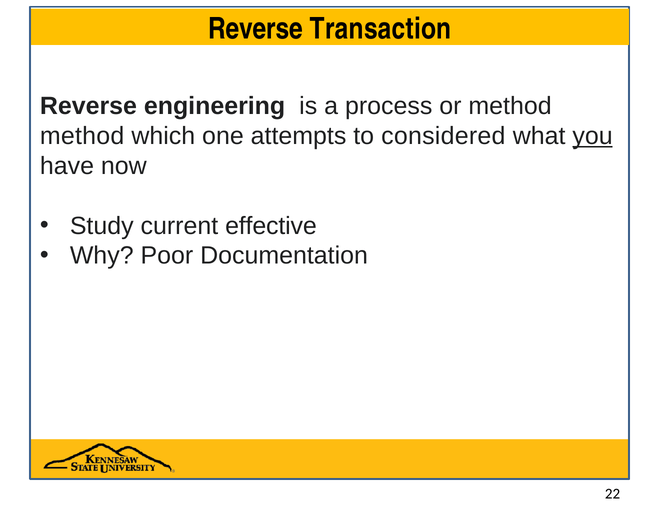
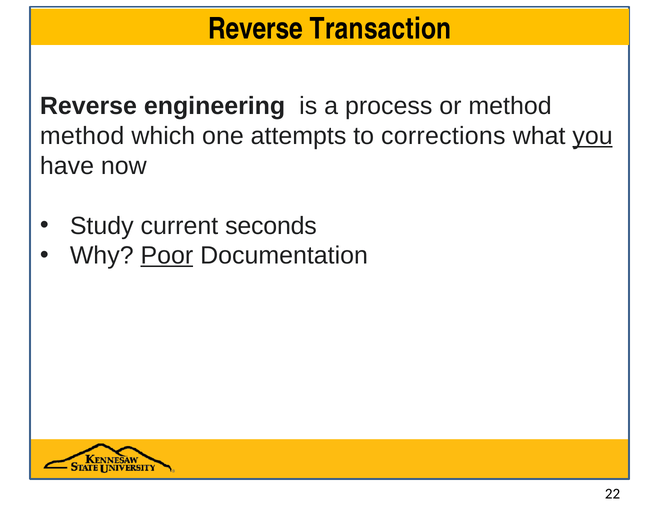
considered: considered -> corrections (443, 136)
effective: effective -> seconds (271, 226)
Poor underline: none -> present (167, 256)
